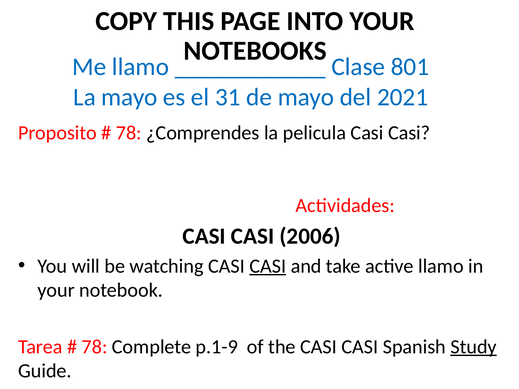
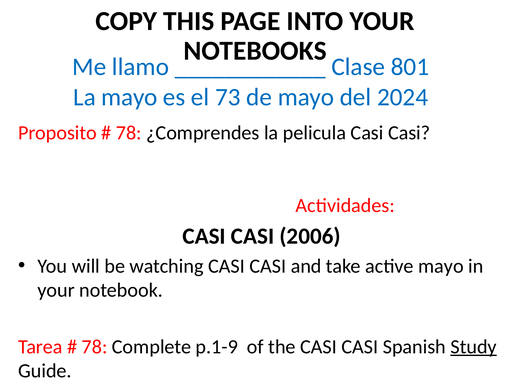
31: 31 -> 73 (228, 97)
2021: 2021 -> 2024 (403, 97)
CASI underline: present -> none (268, 266)
active llamo: llamo -> mayo (441, 266)
